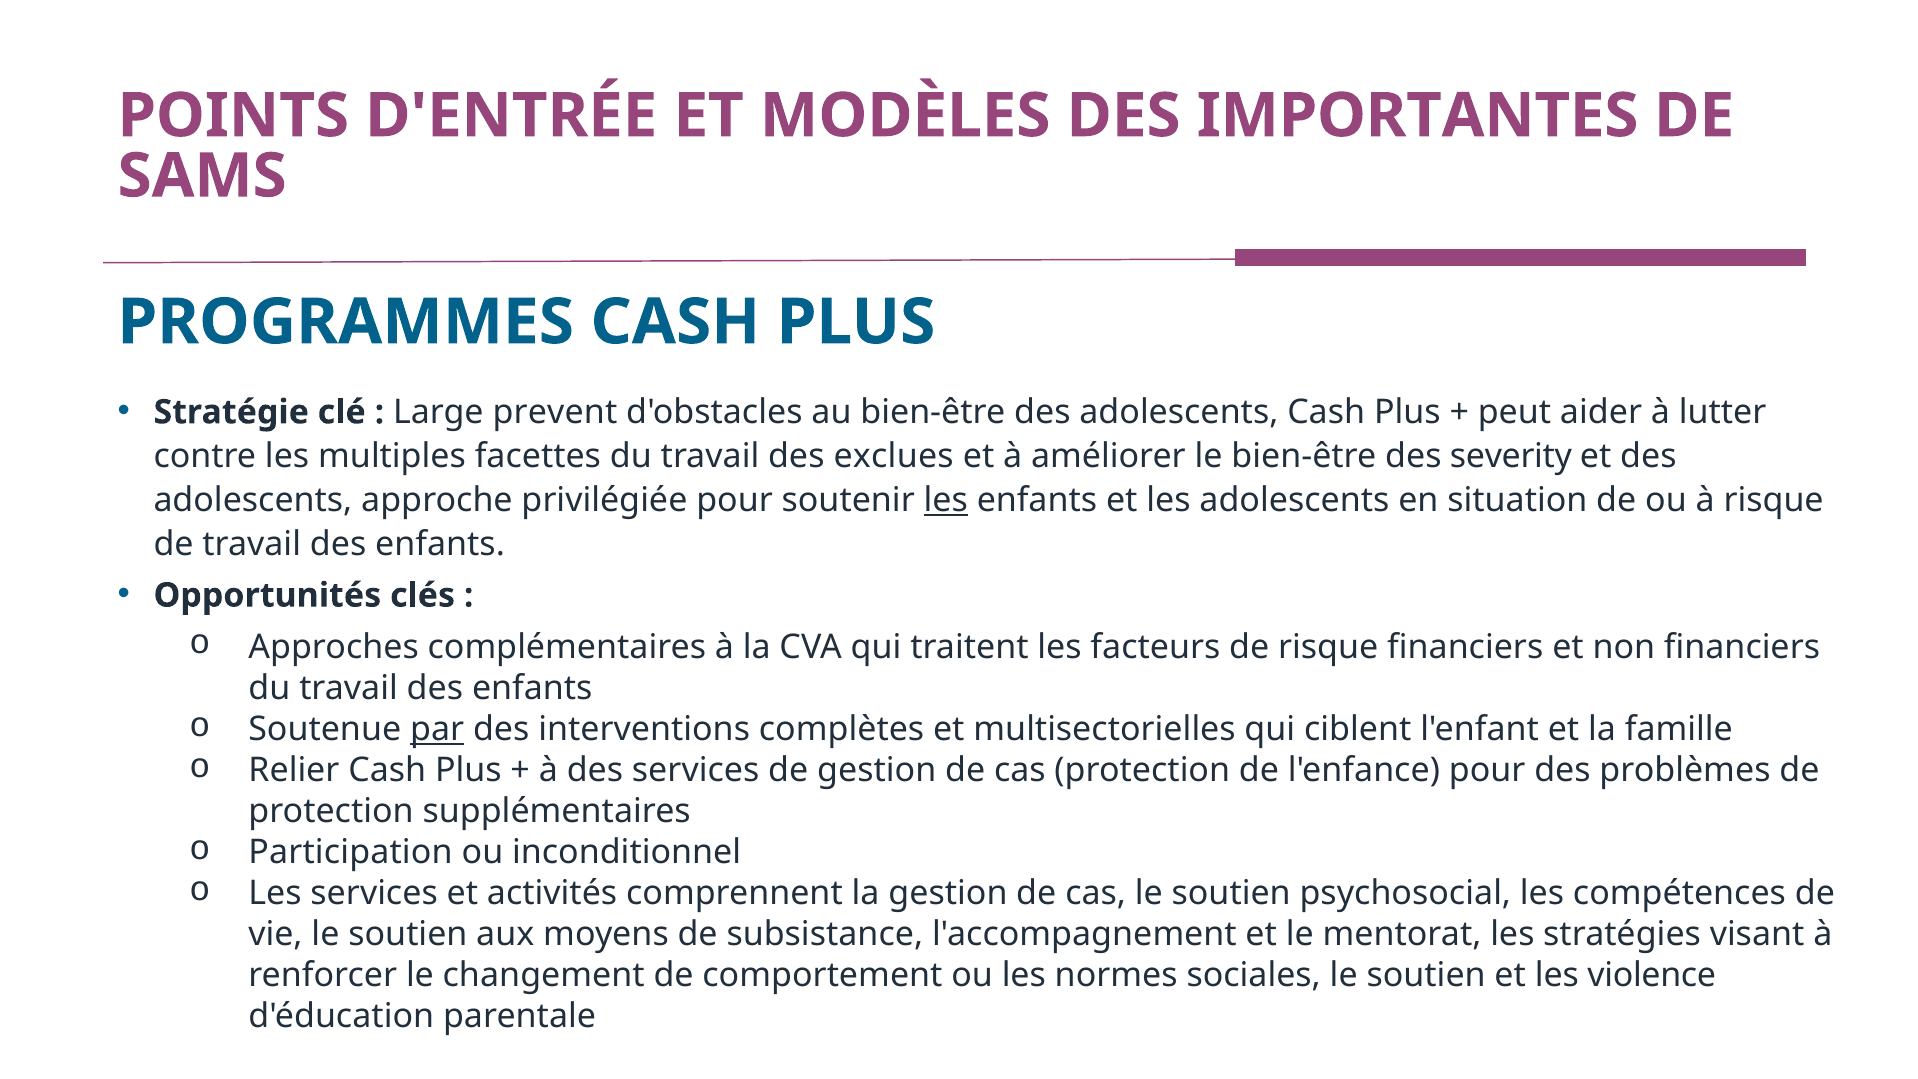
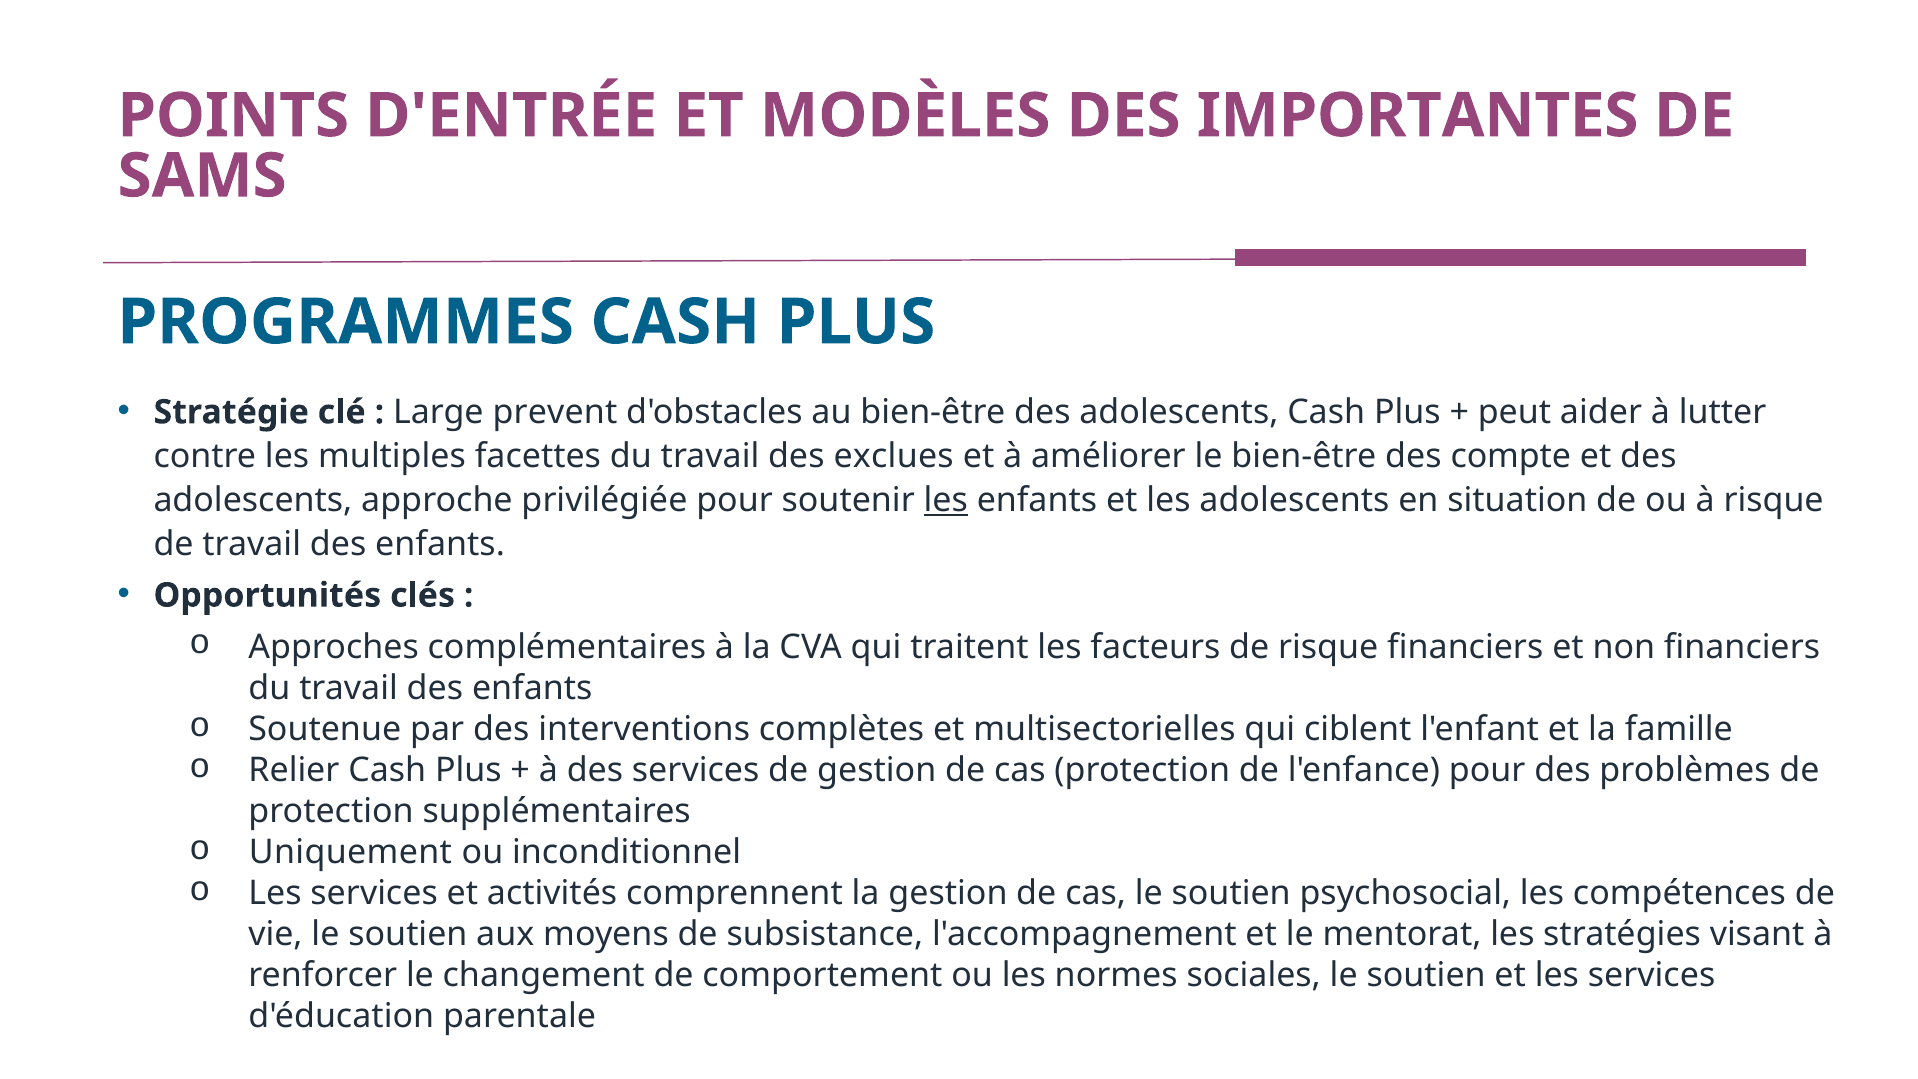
severity: severity -> compte (1511, 456)
par underline: present -> none (437, 729)
Participation: Participation -> Uniquement (350, 852)
et les violence: violence -> services (1652, 975)
